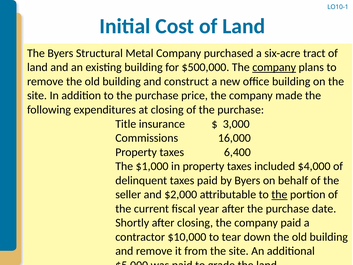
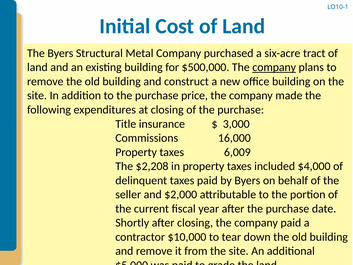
6,400: 6,400 -> 6,009 (237, 152)
$1,000: $1,000 -> $2,208 (152, 166)
the underline: present -> none (279, 194)
